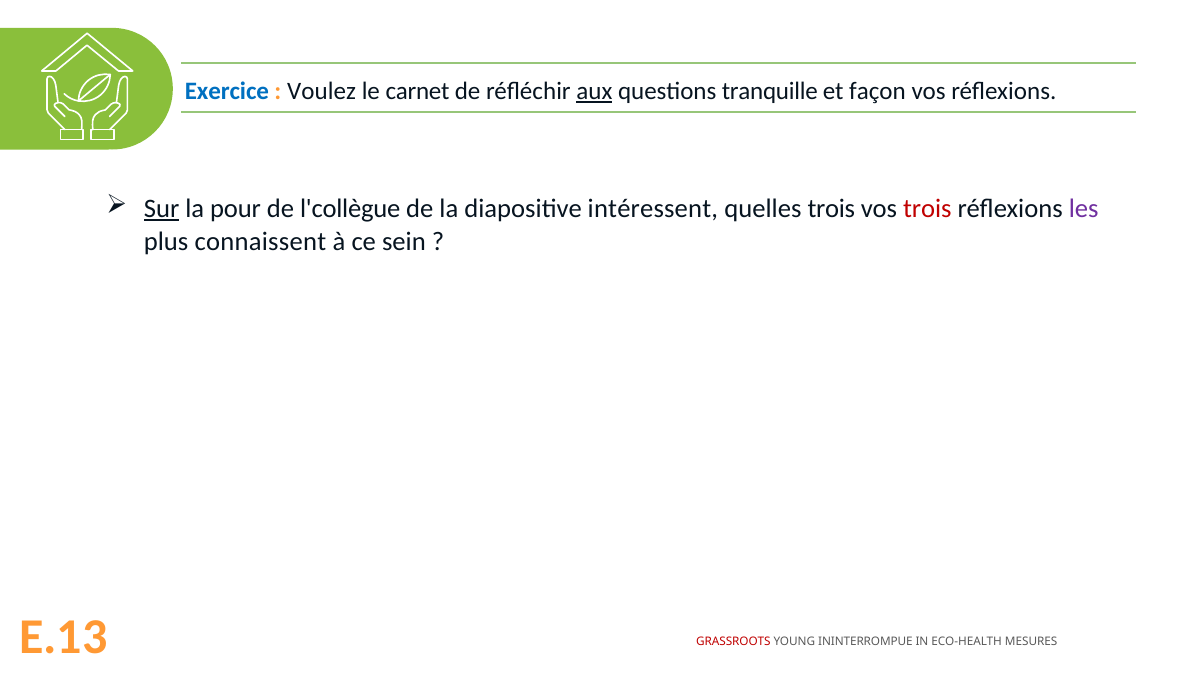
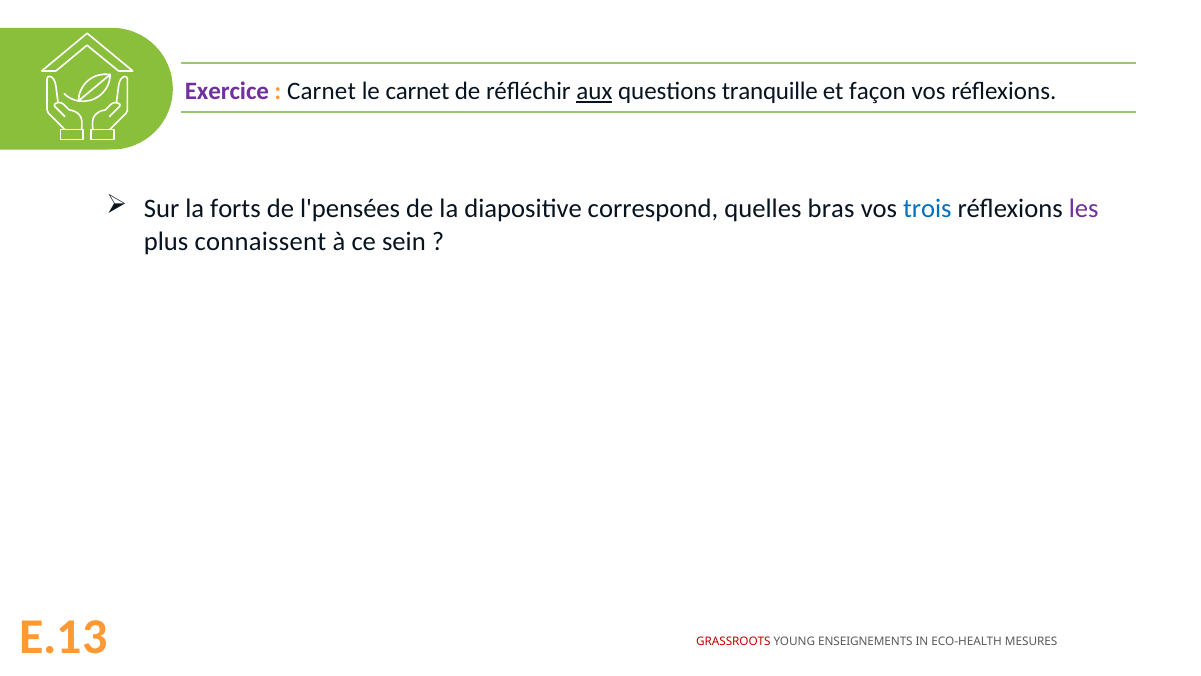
Exercice colour: blue -> purple (227, 91)
Voulez: Voulez -> Carnet (321, 91)
Sur underline: present -> none (162, 209)
pour: pour -> forts (235, 209)
l'collègue: l'collègue -> l'pensées (350, 209)
intéressent: intéressent -> correspond (653, 209)
quelles trois: trois -> bras (831, 209)
trois colour: red -> blue (927, 209)
ININTERROMPUE: ININTERROMPUE -> ENSEIGNEMENTS (865, 641)
